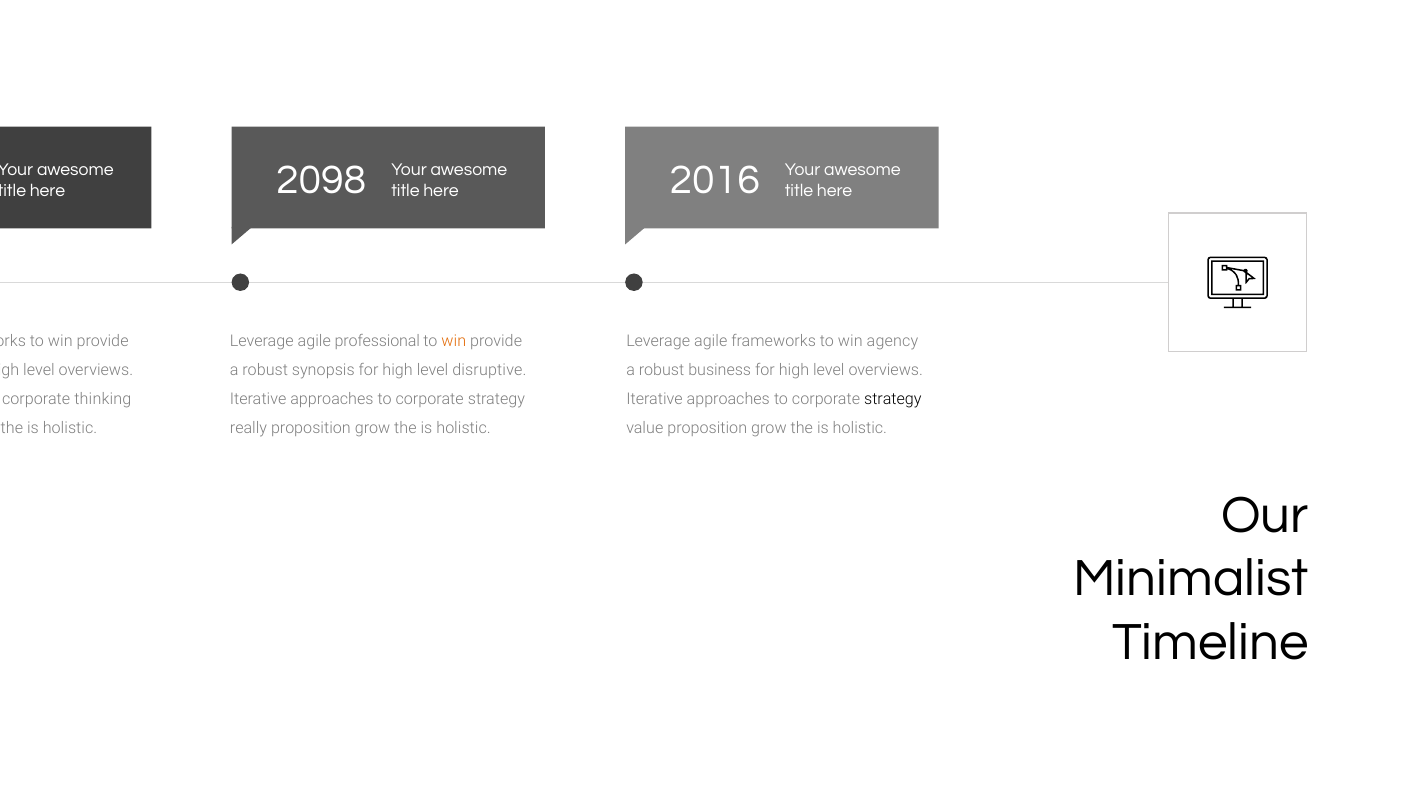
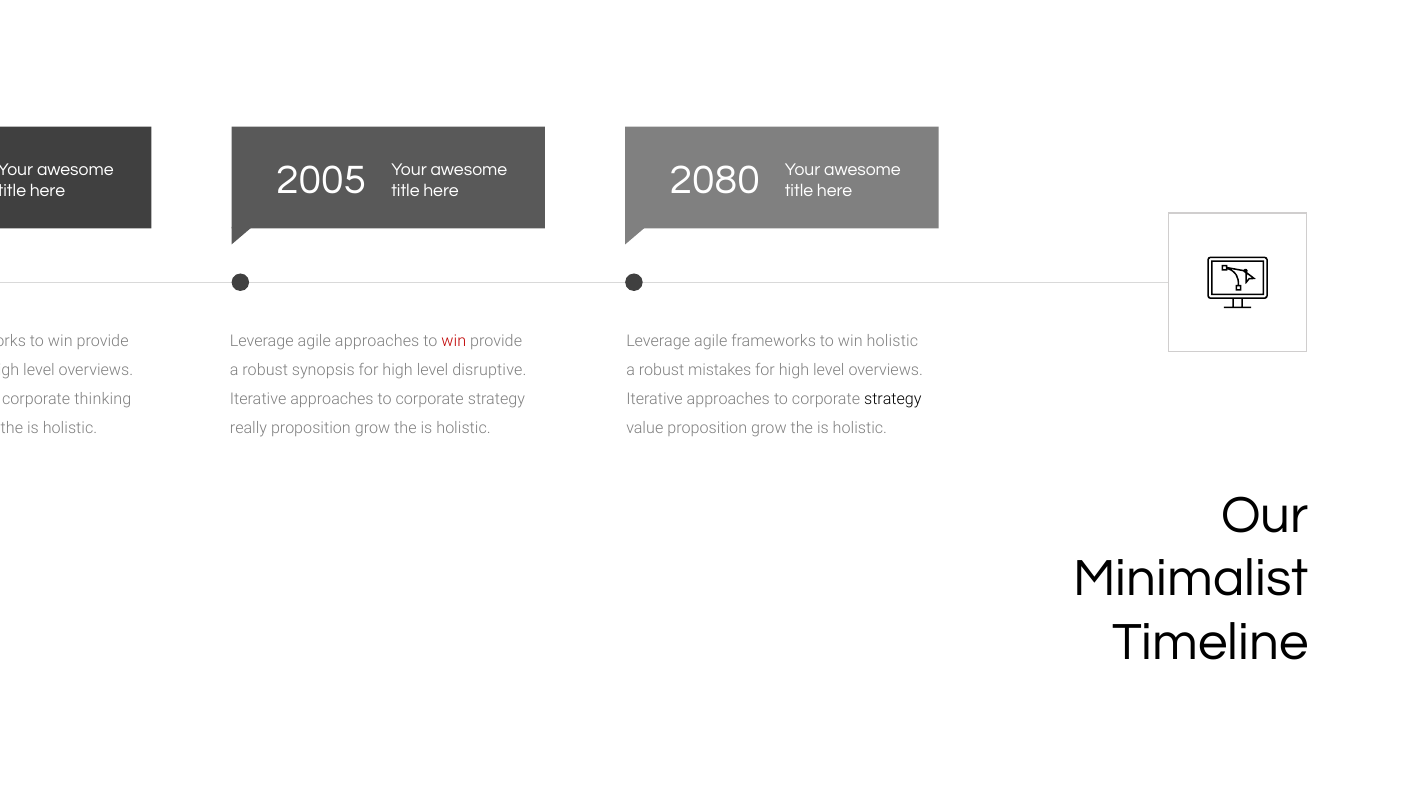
2098: 2098 -> 2005 (321, 180)
2016: 2016 -> 2080 (715, 180)
agile professional: professional -> approaches (377, 341)
win colour: orange -> red (454, 341)
win agency: agency -> holistic (892, 341)
business: business -> mistakes (720, 370)
